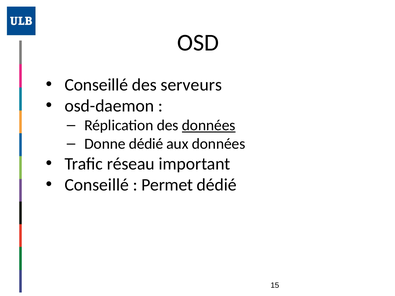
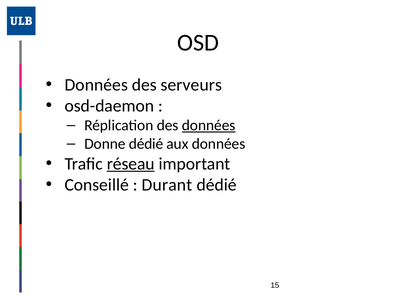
Conseillé: Conseillé -> Données (96, 85)
réseau underline: none -> present (131, 164)
Permet: Permet -> Durant (167, 185)
